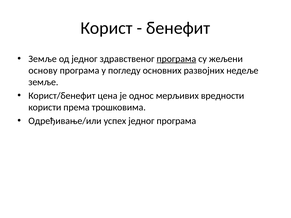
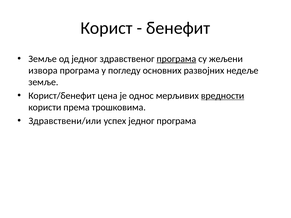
основу: основу -> извора (43, 71)
вредности underline: none -> present (223, 96)
Одређивање/или: Одређивање/или -> Здравствени/или (65, 121)
